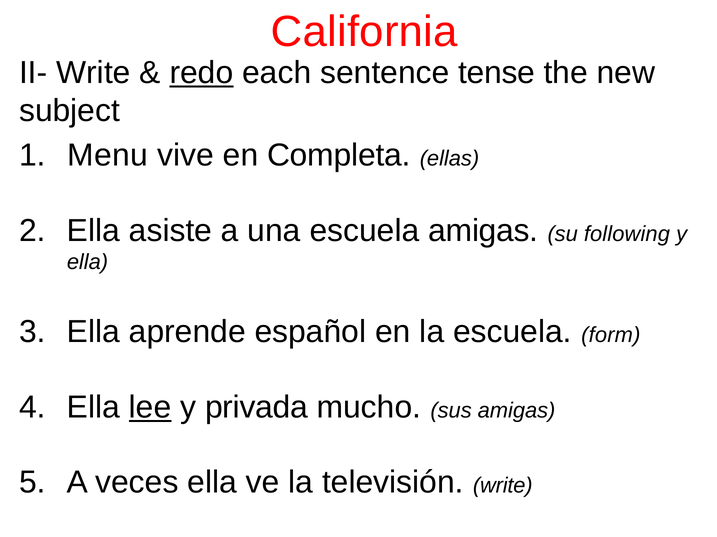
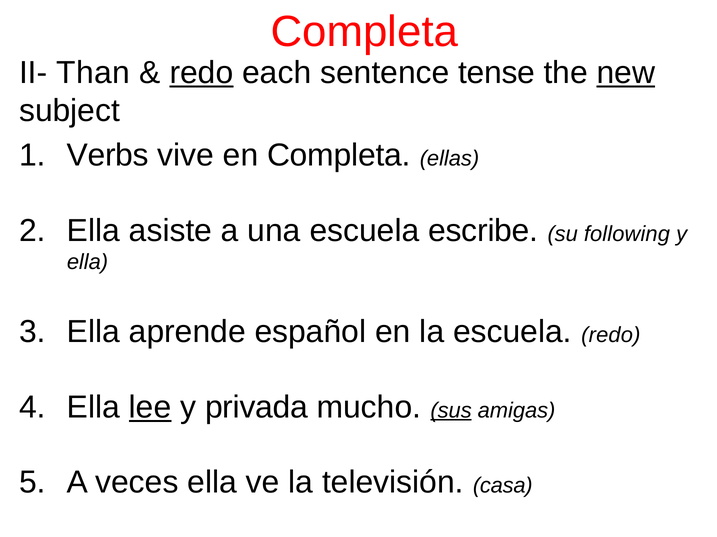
California: California -> Completa (364, 32)
II- Write: Write -> Than (93, 73)
new underline: none -> present (626, 73)
Menu: Menu -> Verbs (108, 156)
escuela amigas: amigas -> escribe (483, 231)
escuela form: form -> redo (611, 336)
sus underline: none -> present (451, 411)
televisión write: write -> casa (503, 486)
